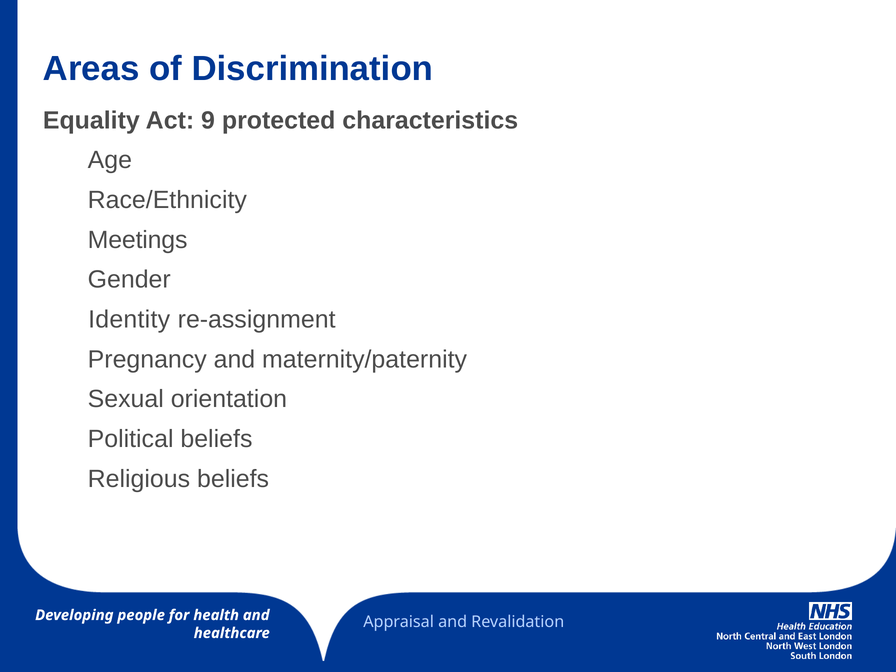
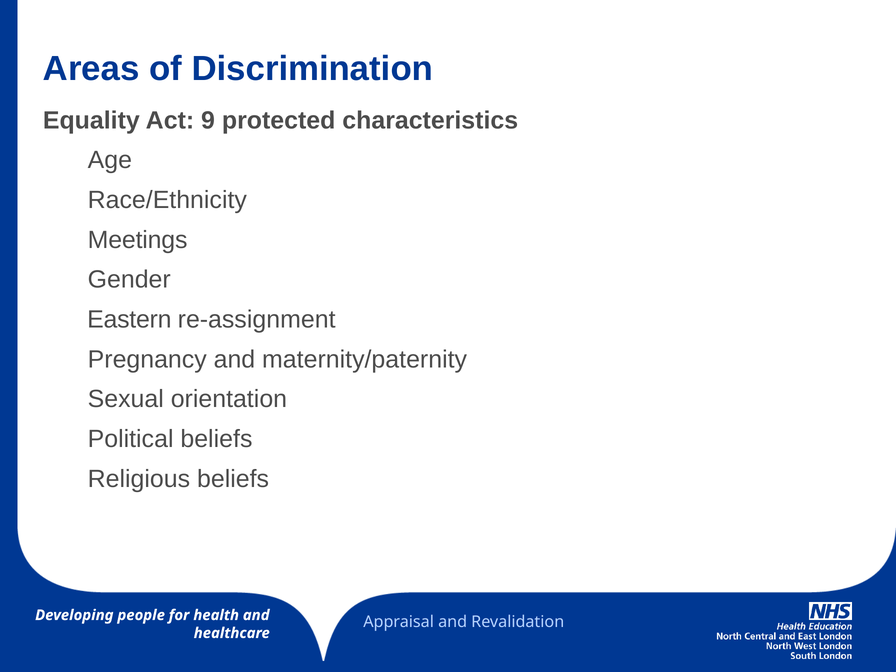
Identity: Identity -> Eastern (129, 320)
